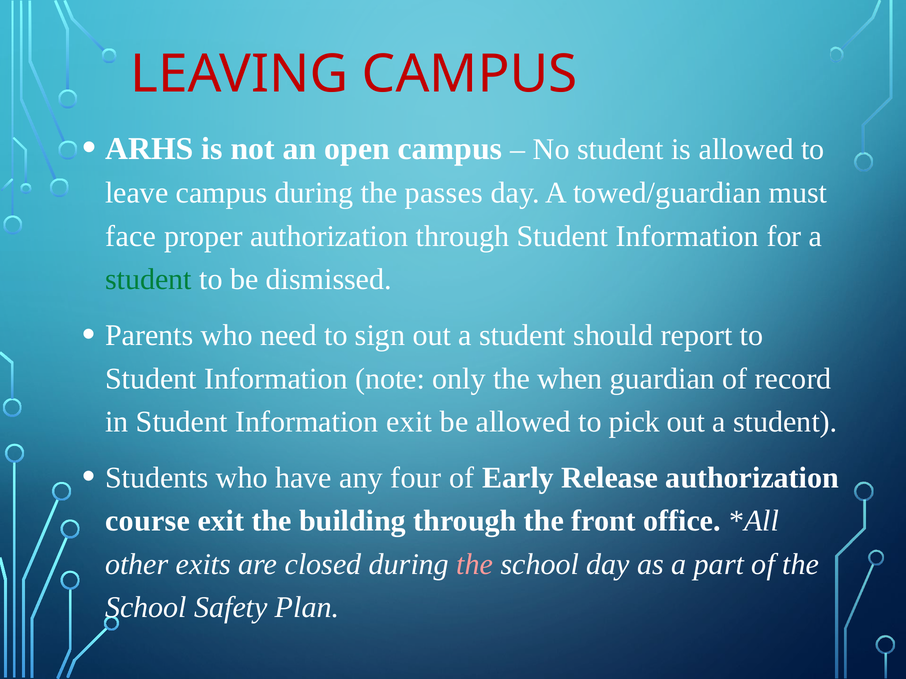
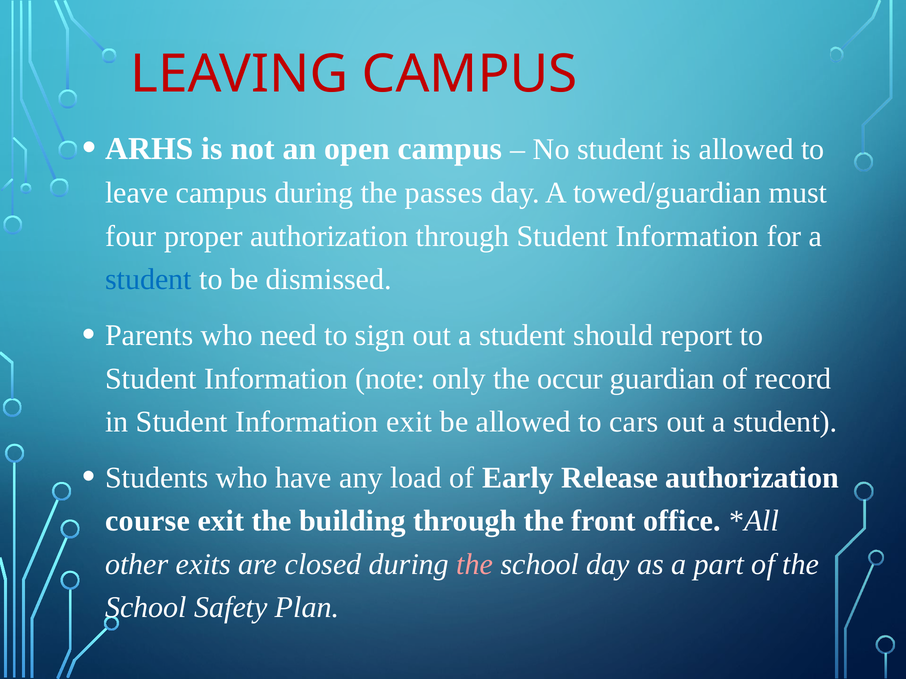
face: face -> four (131, 236)
student colour: green -> blue (148, 280)
when: when -> occur (570, 379)
pick: pick -> cars (634, 422)
four: four -> load (416, 478)
